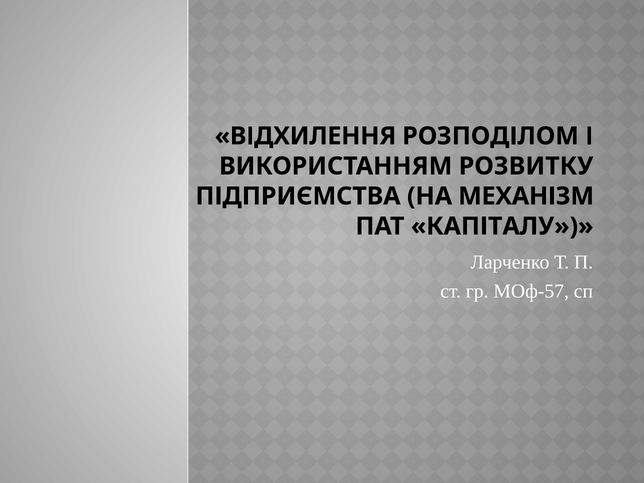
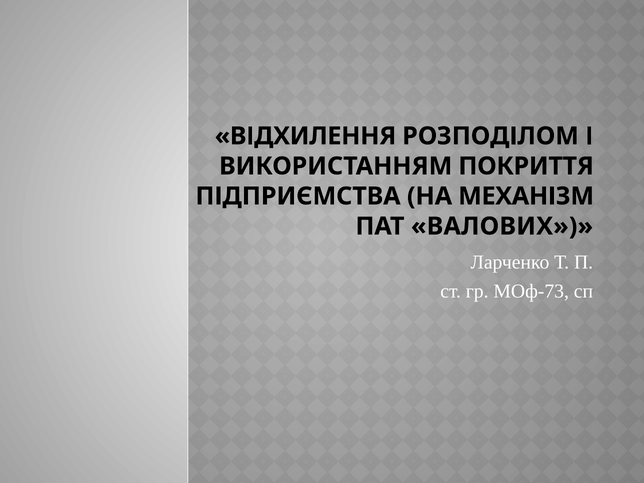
РОЗВИТКУ: РОЗВИТКУ -> ПОКРИТТЯ (526, 166)
КАПІТАЛУ: КАПІТАЛУ -> ВАЛОВИХ (502, 226)
МОф-57: МОф-57 -> МОф-73 (531, 291)
